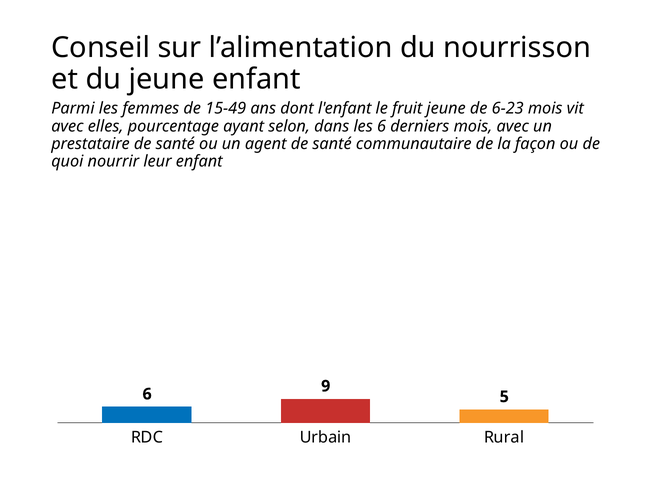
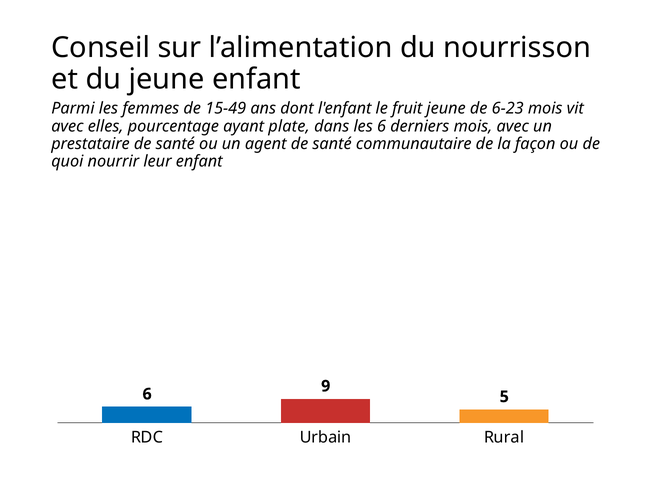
selon: selon -> plate (289, 126)
